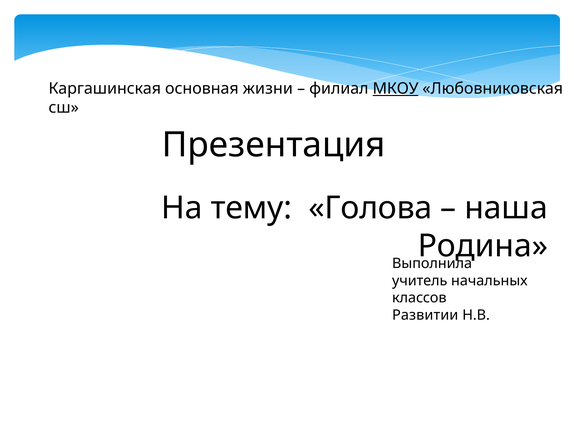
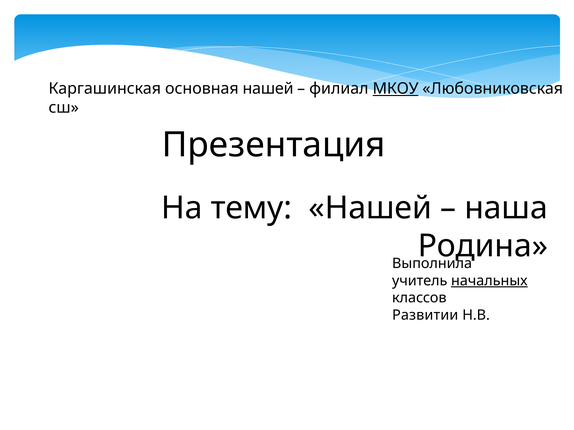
основная жизни: жизни -> нашей (268, 89)
тему Голова: Голова -> Нашей (370, 208)
начальных underline: none -> present (489, 281)
